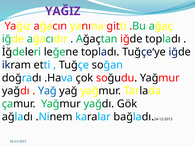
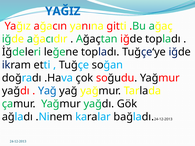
YAĞIZ colour: purple -> blue (63, 11)
